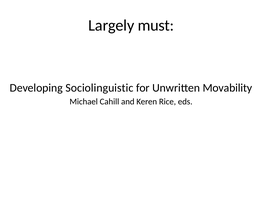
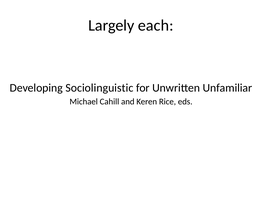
must: must -> each (156, 25)
Movability: Movability -> Unfamiliar (227, 88)
